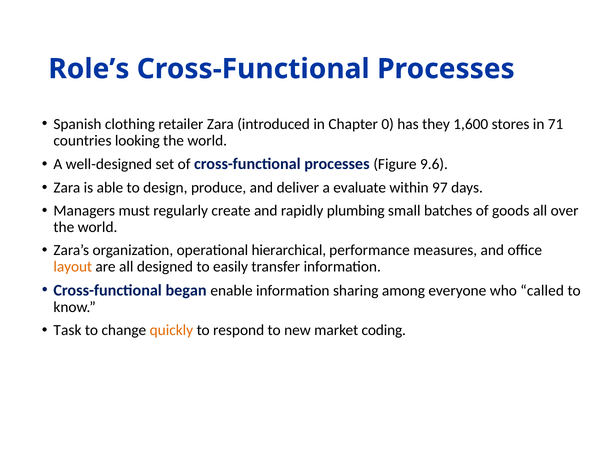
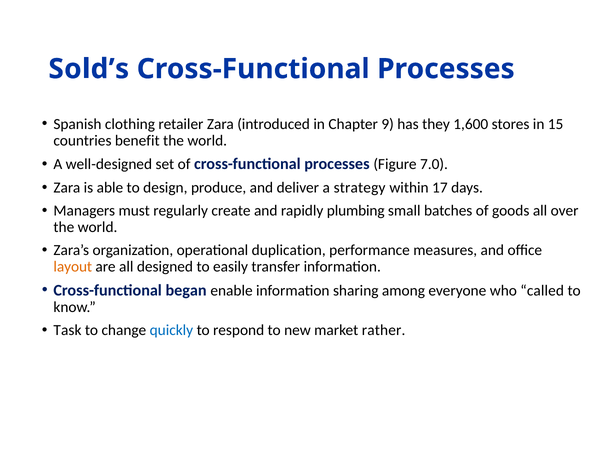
Role’s: Role’s -> Sold’s (89, 69)
0: 0 -> 9 (388, 124)
71: 71 -> 15 (556, 124)
looking: looking -> benefit (137, 140)
9.6: 9.6 -> 7.0 (434, 164)
evaluate: evaluate -> strategy (360, 187)
97: 97 -> 17 (440, 187)
hierarchical: hierarchical -> duplication (289, 250)
quickly colour: orange -> blue (171, 330)
coding: coding -> rather (384, 330)
